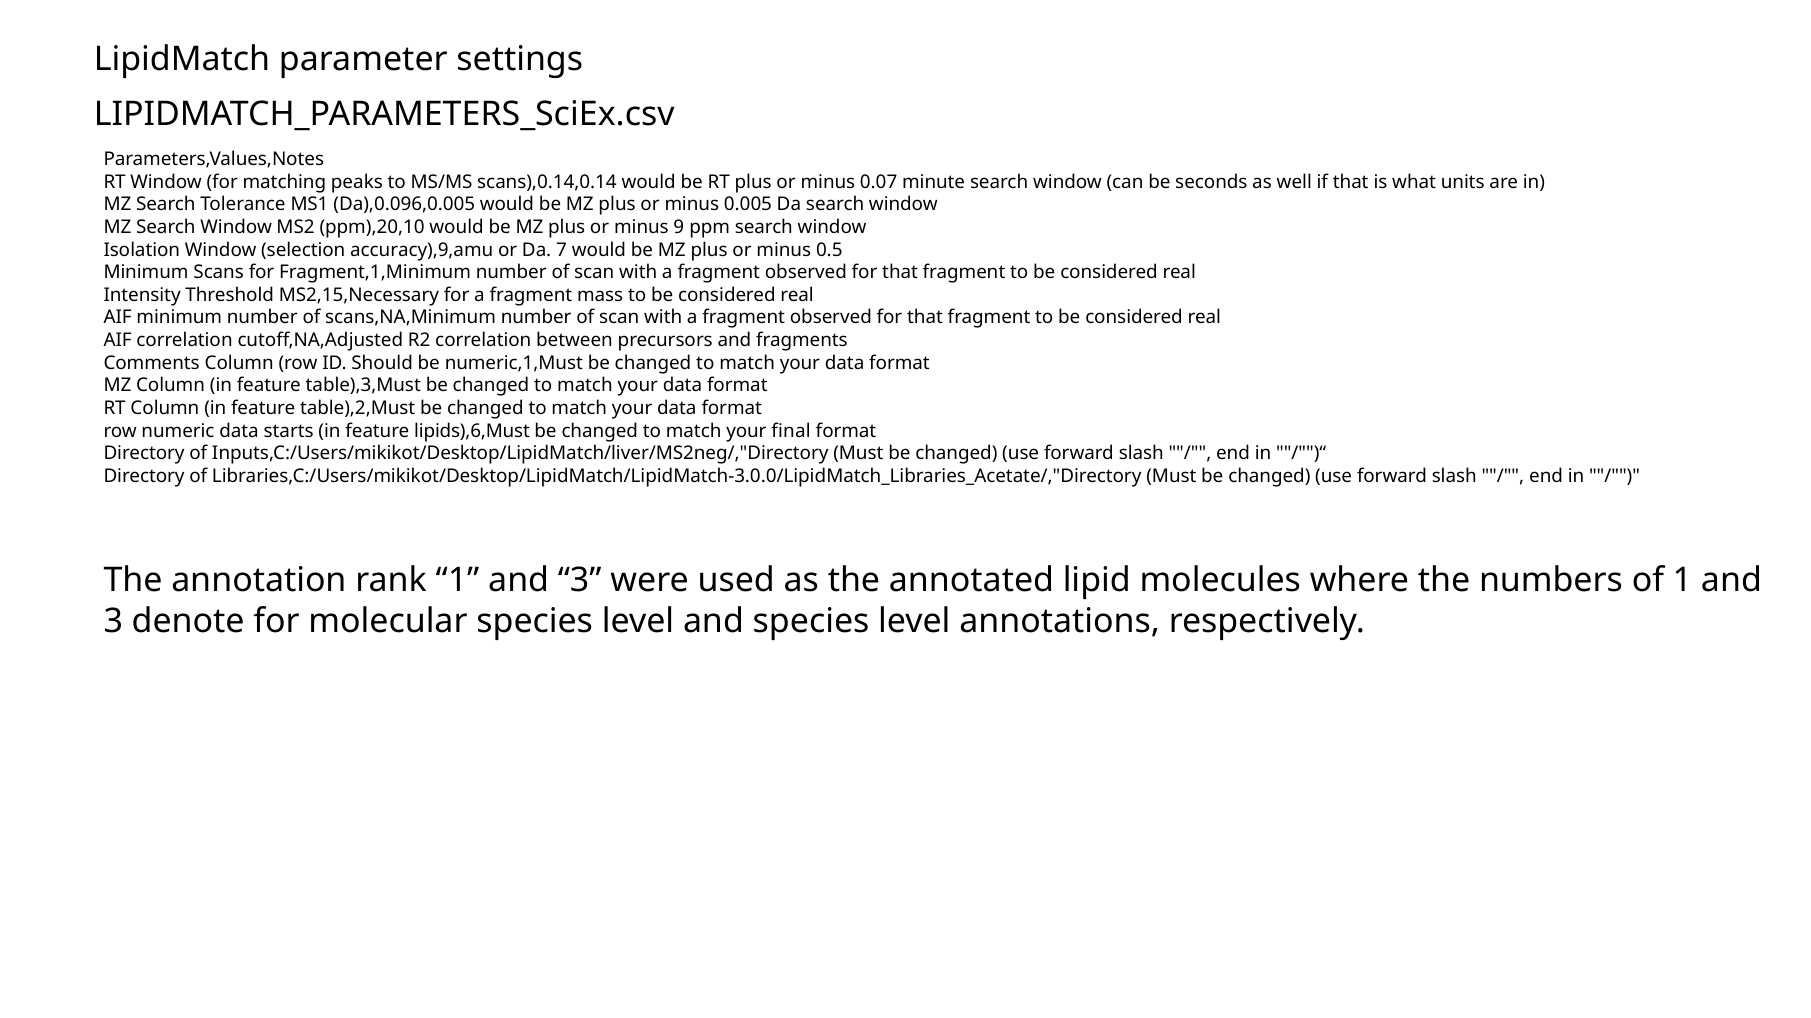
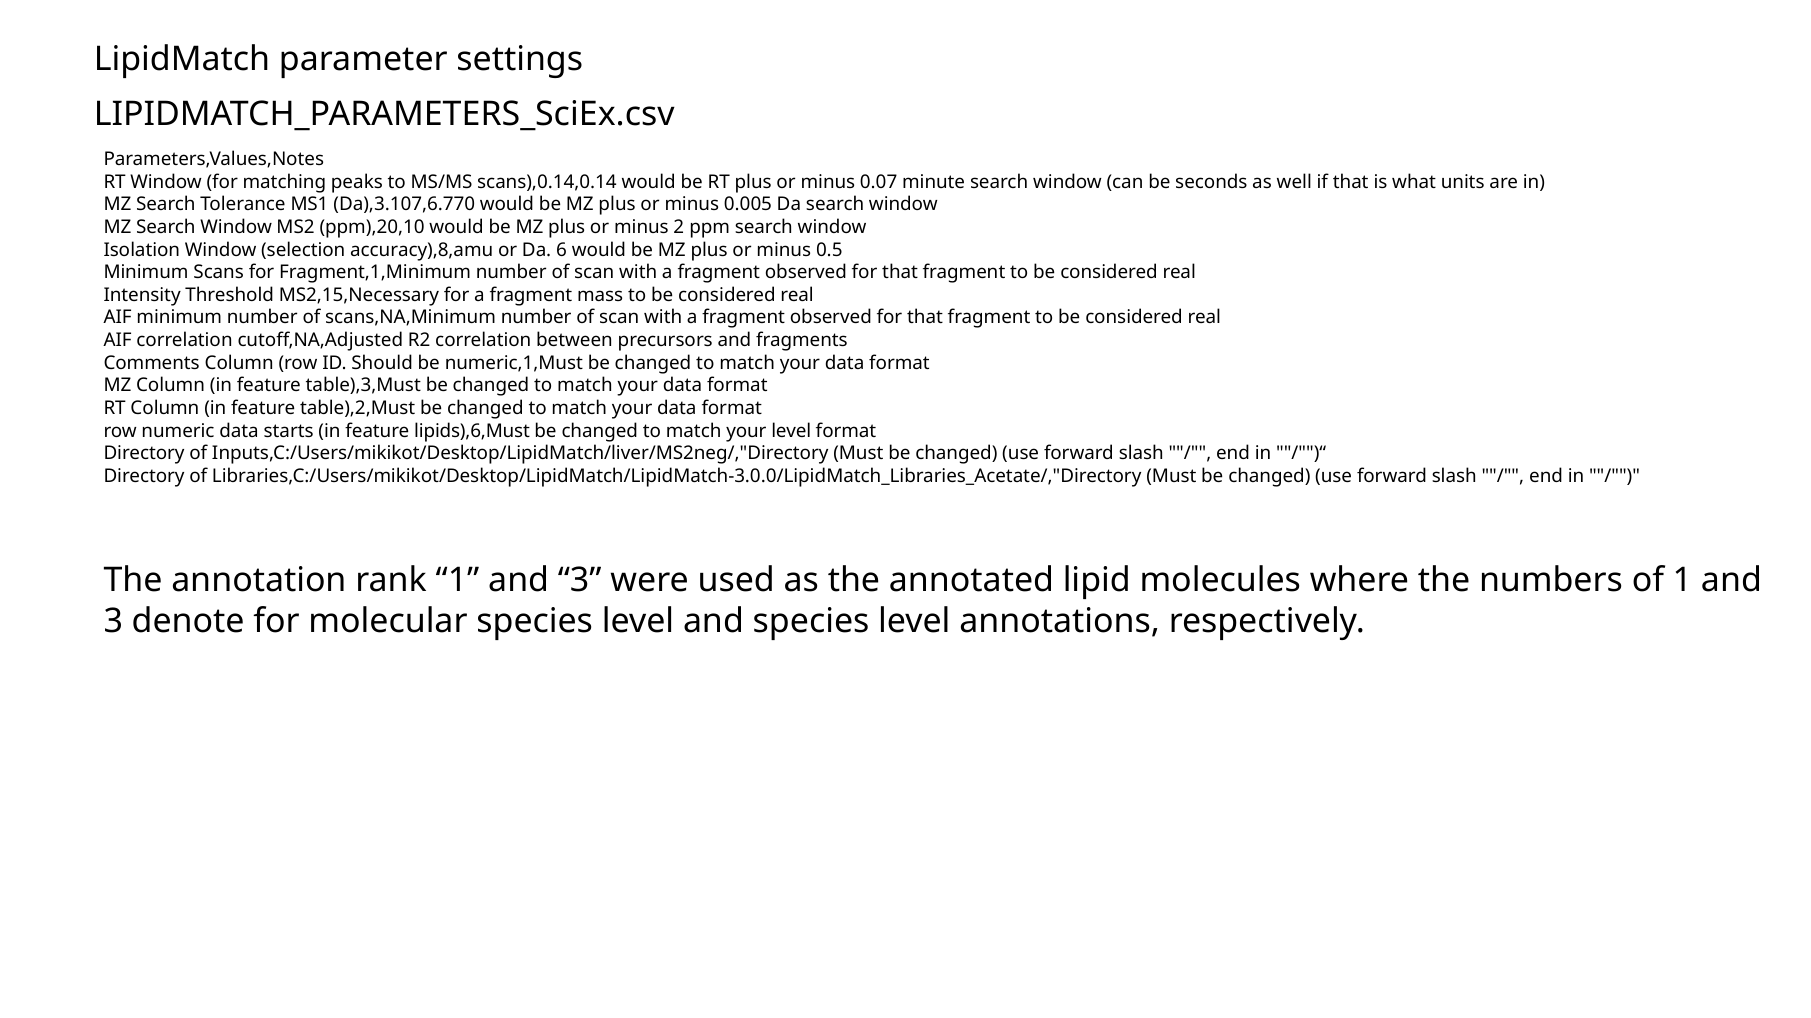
Da),0.096,0.005: Da),0.096,0.005 -> Da),3.107,6.770 (404, 205)
9: 9 -> 2 (679, 227)
accuracy),9,amu: accuracy),9,amu -> accuracy),8,amu (422, 250)
7: 7 -> 6 (562, 250)
your final: final -> level (791, 431)
